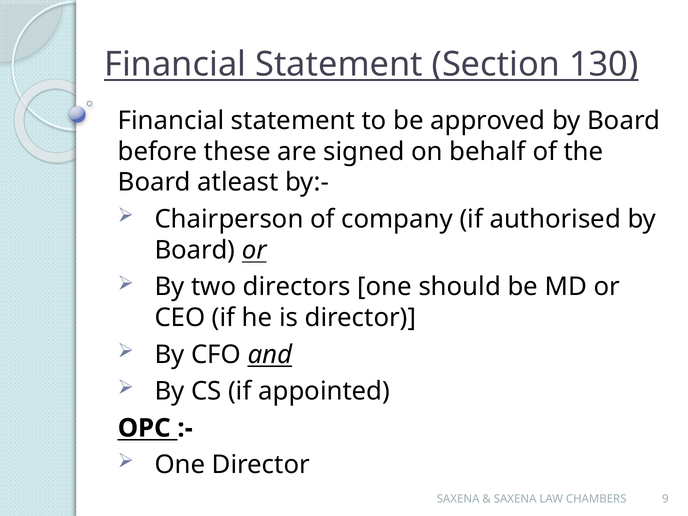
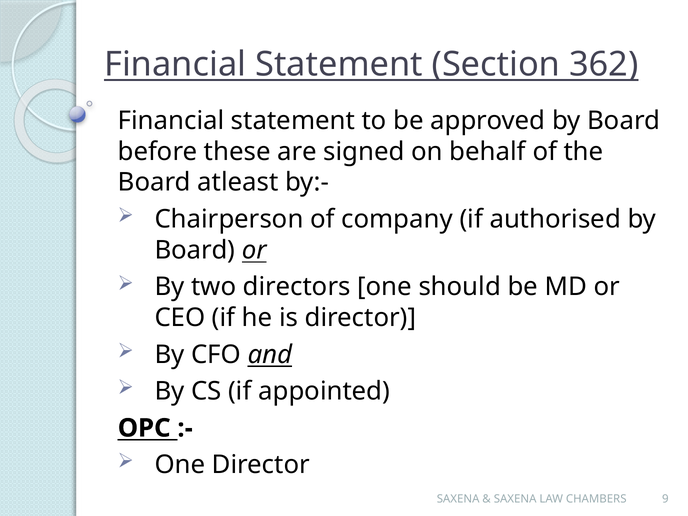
130: 130 -> 362 (604, 64)
